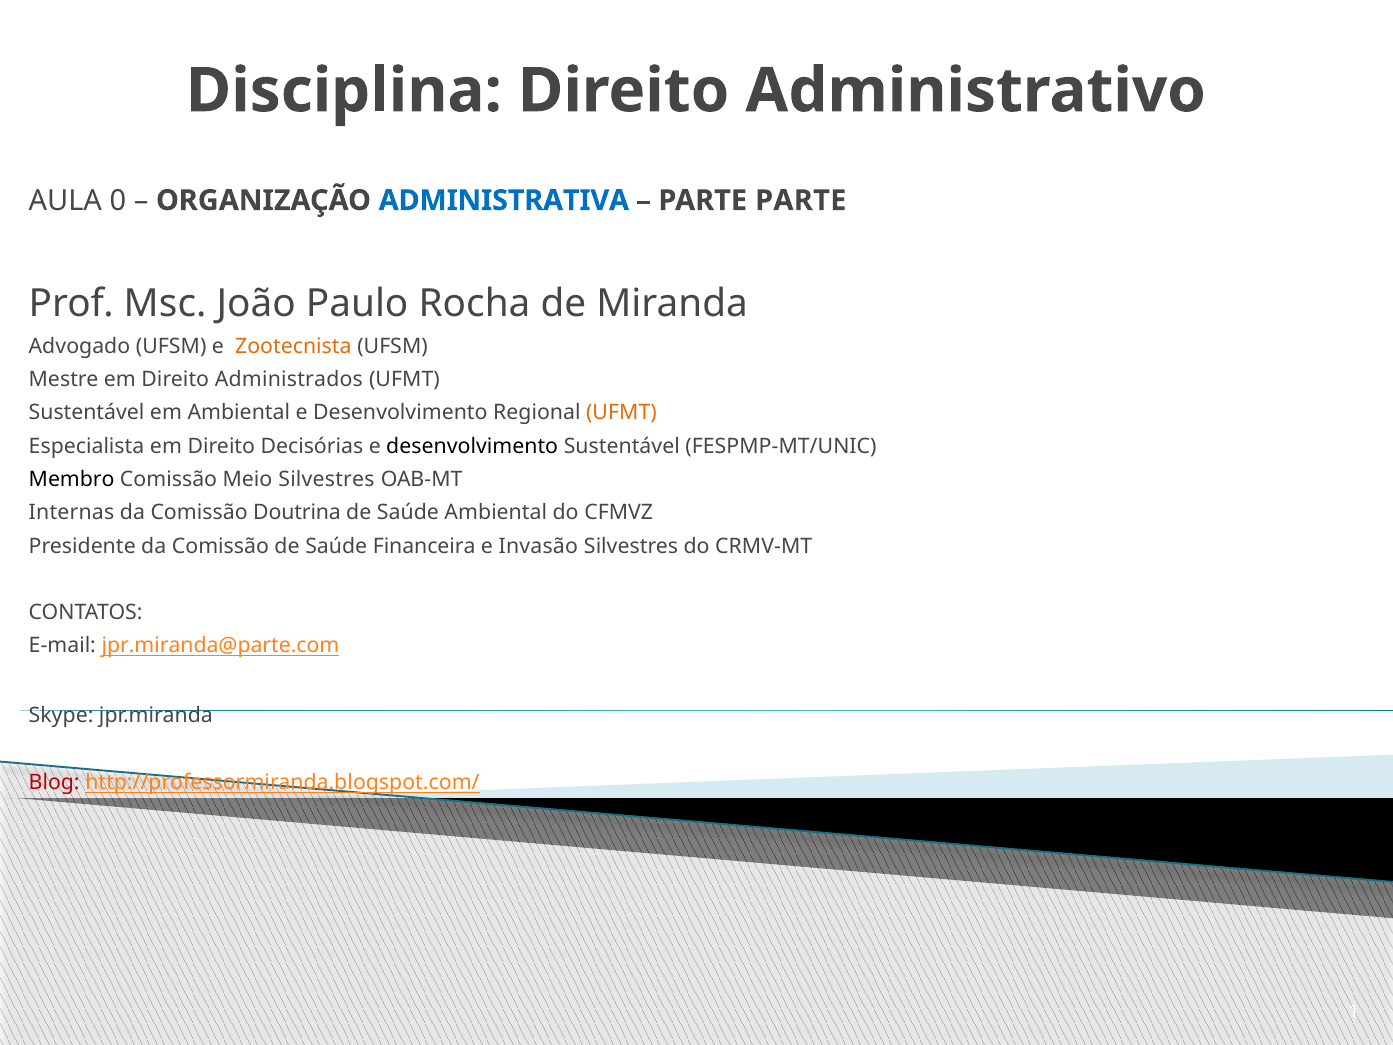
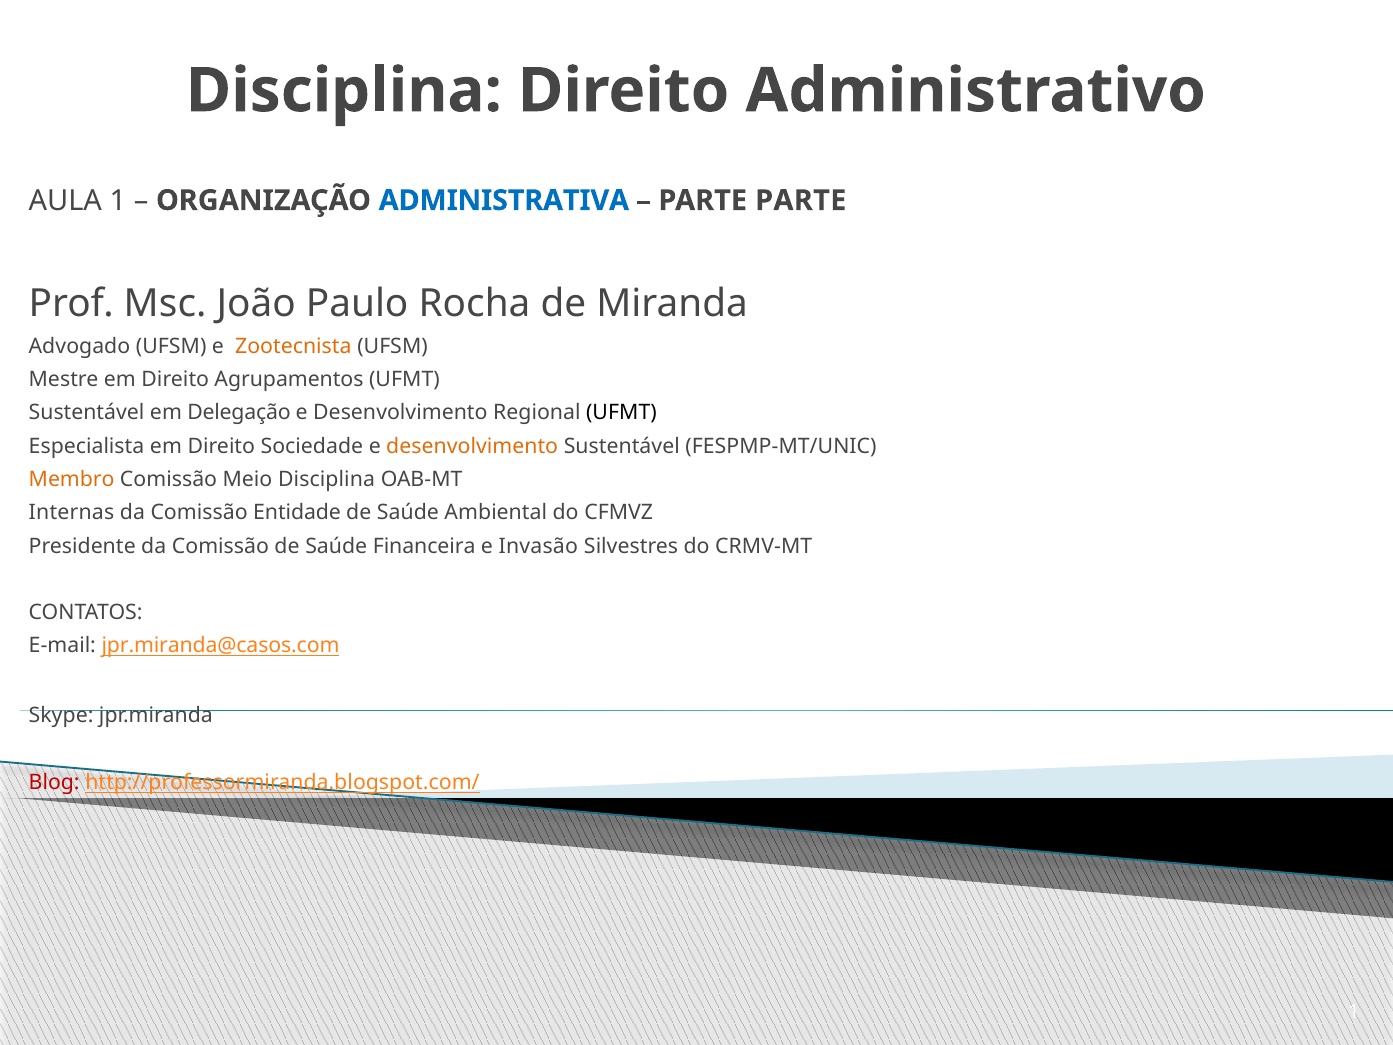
AULA 0: 0 -> 1 (118, 200)
Administrados: Administrados -> Agrupamentos (289, 379)
em Ambiental: Ambiental -> Delegação (239, 413)
UFMT colour: orange -> black (621, 413)
Decisórias: Decisórias -> Sociedade (312, 446)
desenvolvimento colour: black -> orange (472, 446)
Membro colour: black -> orange (72, 479)
Meio Silvestres: Silvestres -> Disciplina (327, 479)
Doutrina: Doutrina -> Entidade (297, 513)
jpr.miranda@parte.com: jpr.miranda@parte.com -> jpr.miranda@casos.com (221, 646)
